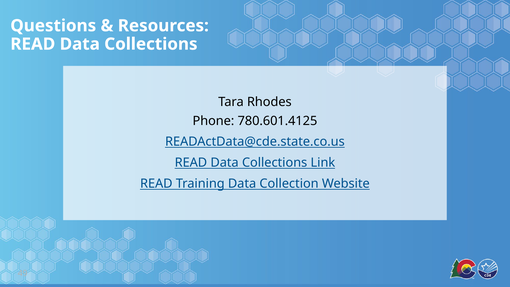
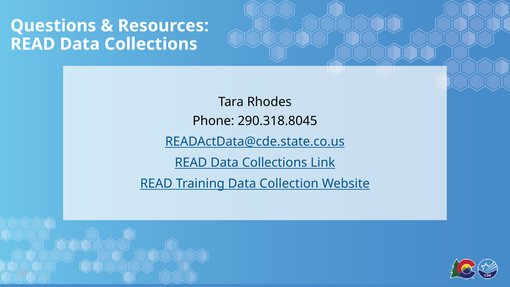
780.601.4125: 780.601.4125 -> 290.318.8045 (277, 121)
